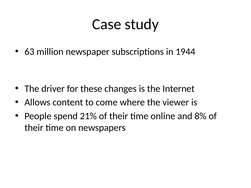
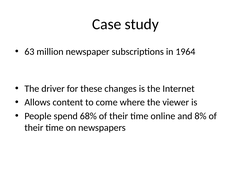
1944: 1944 -> 1964 (185, 52)
21%: 21% -> 68% (88, 116)
